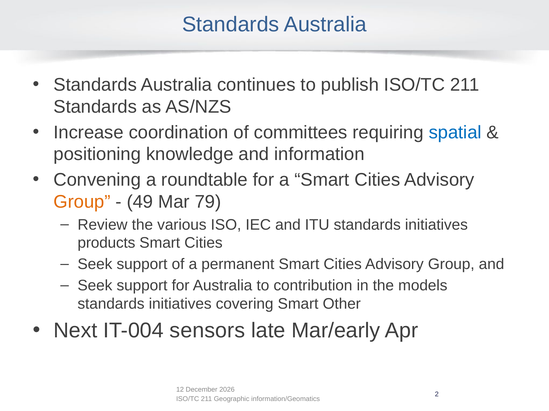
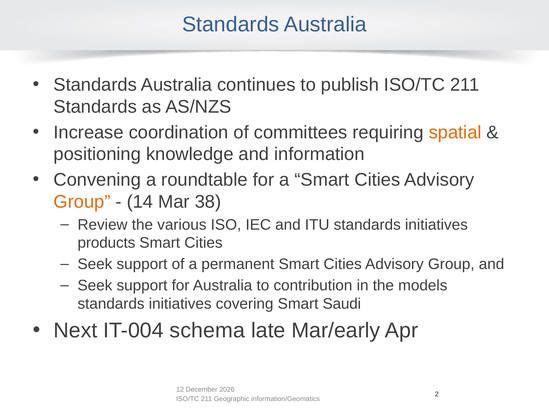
spatial colour: blue -> orange (455, 133)
49: 49 -> 14 (140, 202)
79: 79 -> 38 (208, 202)
Other: Other -> Saudi (342, 304)
sensors: sensors -> schema (207, 331)
